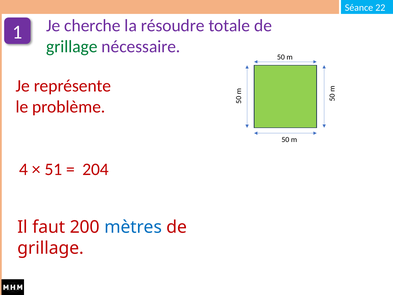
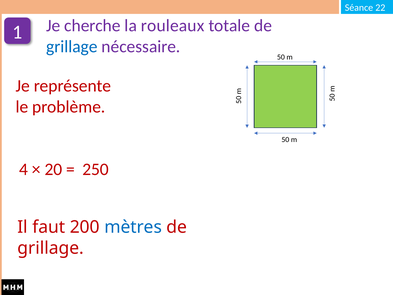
résoudre: résoudre -> rouleaux (173, 26)
grillage colour: green -> blue (72, 47)
51: 51 -> 20 (53, 169)
204: 204 -> 250 (96, 169)
